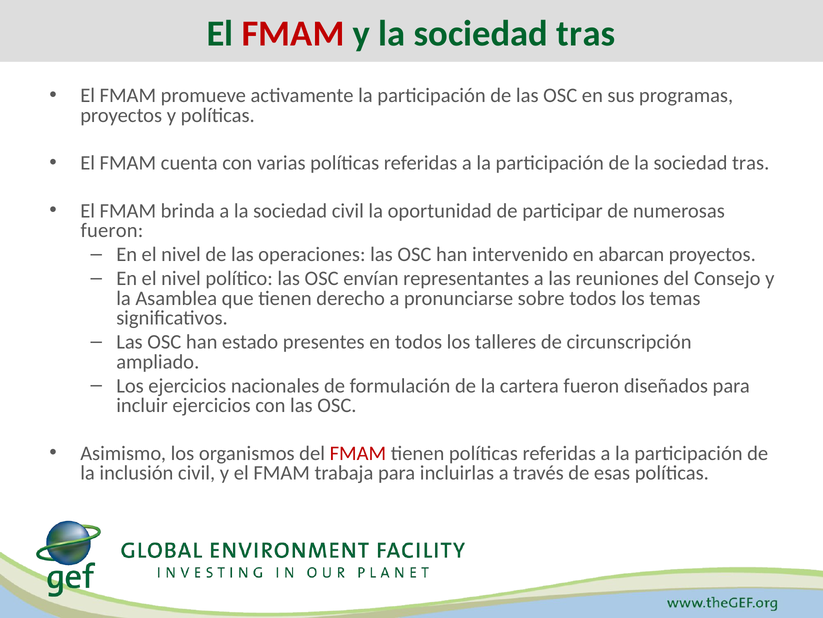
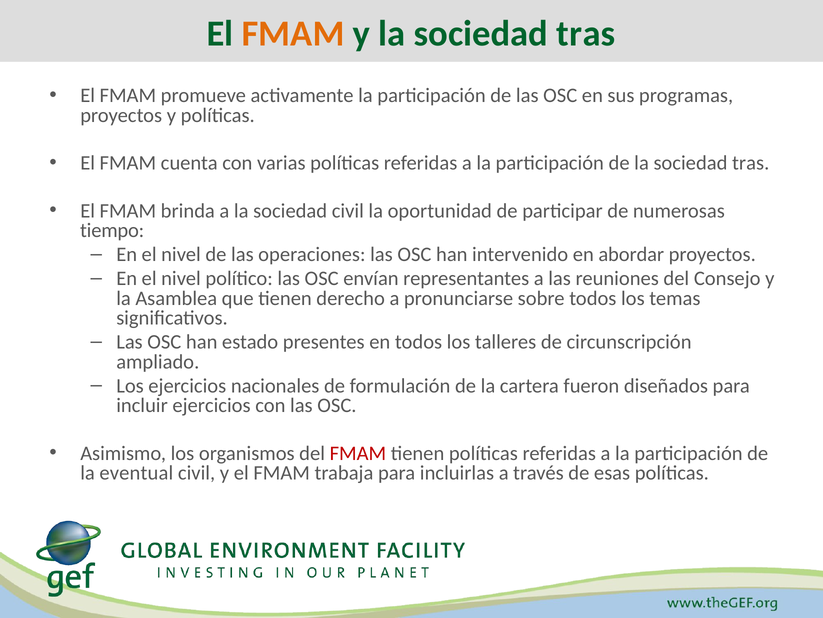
FMAM colour: red -> orange (293, 33)
fueron: fueron -> tiempo (112, 230)
abarcan: abarcan -> abordar (631, 254)
inclusión: inclusión -> eventual (136, 472)
